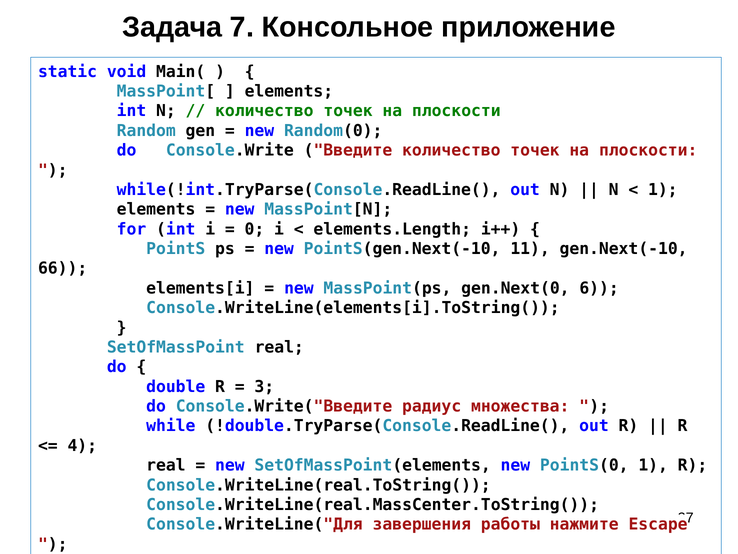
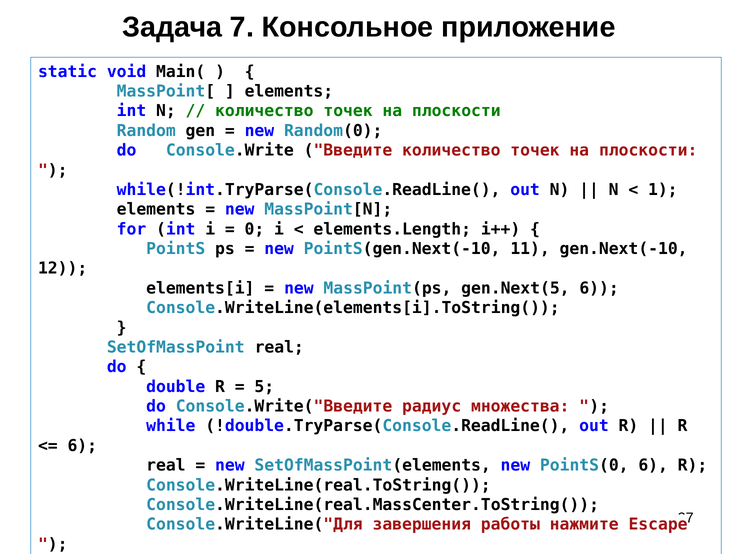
66: 66 -> 12 (63, 268)
gen.Next(0: gen.Next(0 -> gen.Next(5 (515, 288)
3: 3 -> 5 (264, 386)
4: 4 -> 6 (82, 445)
PointS(0 1: 1 -> 6 (653, 465)
